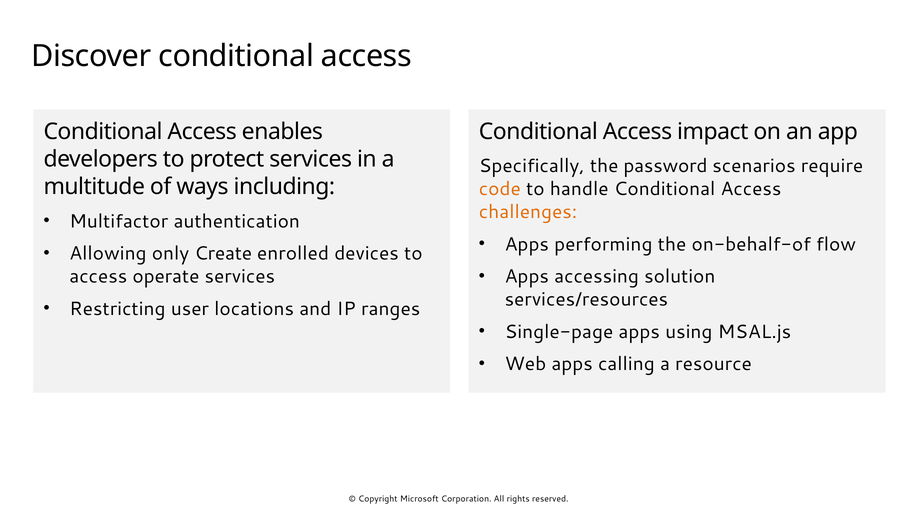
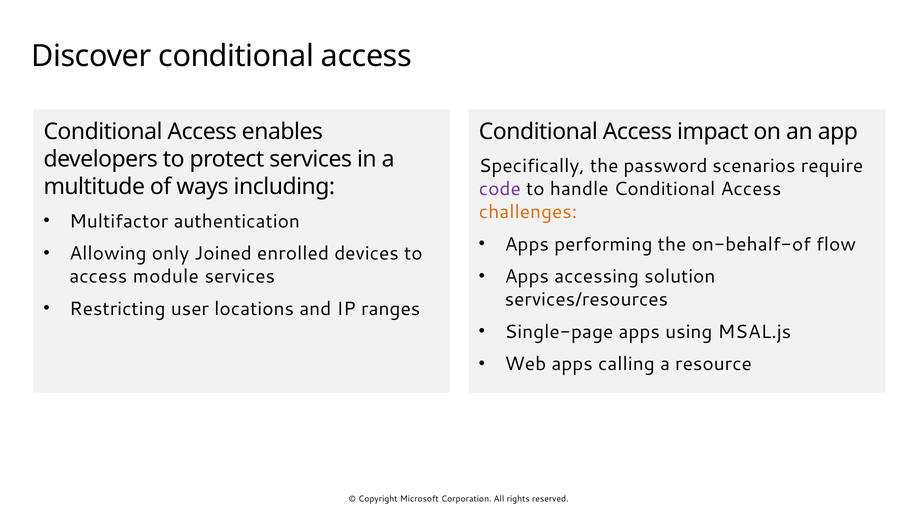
code colour: orange -> purple (500, 189)
Create: Create -> Joined (223, 253)
operate: operate -> module (166, 276)
